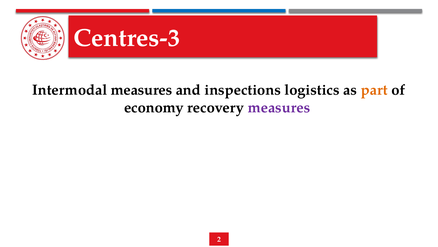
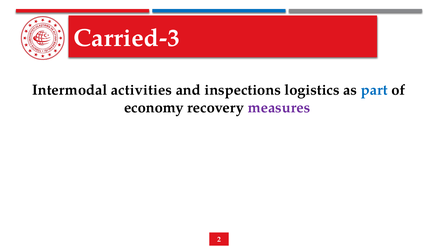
Centres-3: Centres-3 -> Carried-3 (127, 38)
Intermodal measures: measures -> activities (141, 90)
part colour: orange -> blue (374, 90)
